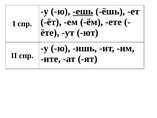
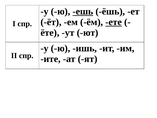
ете underline: none -> present (114, 22)
